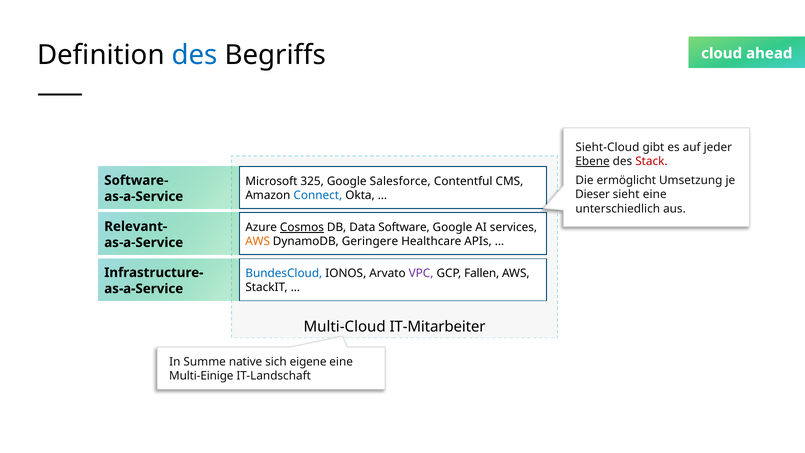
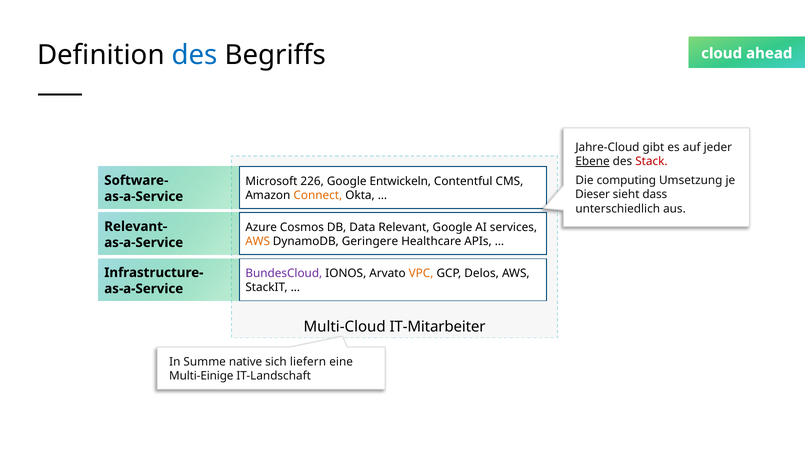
Sieht-Cloud: Sieht-Cloud -> Jahre-Cloud (607, 147)
ermöglicht: ermöglicht -> computing (626, 180)
325: 325 -> 226 (312, 181)
Salesforce: Salesforce -> Entwickeln (400, 181)
sieht eine: eine -> dass (655, 195)
Connect colour: blue -> orange (318, 195)
Cosmos underline: present -> none (302, 227)
Software: Software -> Relevant (404, 227)
BundesCloud colour: blue -> purple (284, 273)
VPC colour: purple -> orange (421, 273)
Fallen: Fallen -> Delos (482, 273)
eigene: eigene -> liefern (308, 362)
